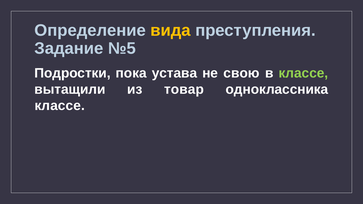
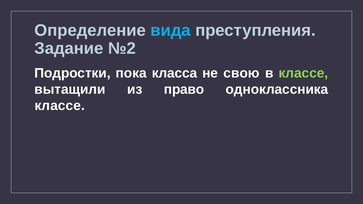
вида colour: yellow -> light blue (171, 30)
№5: №5 -> №2 (122, 48)
устава: устава -> класса (174, 73)
товар: товар -> право (184, 89)
